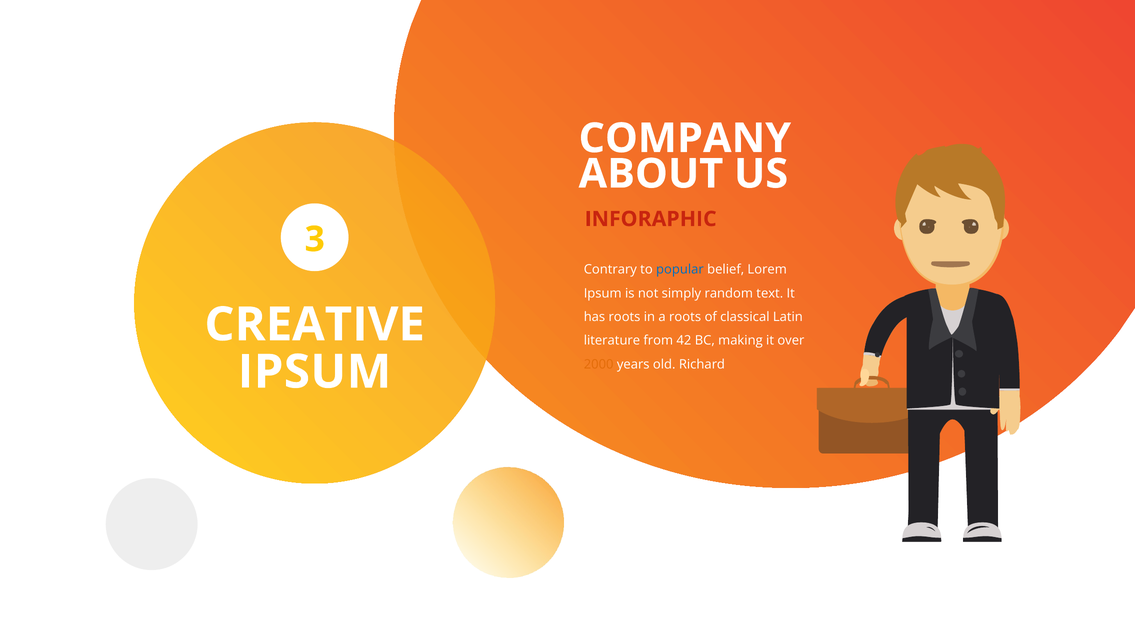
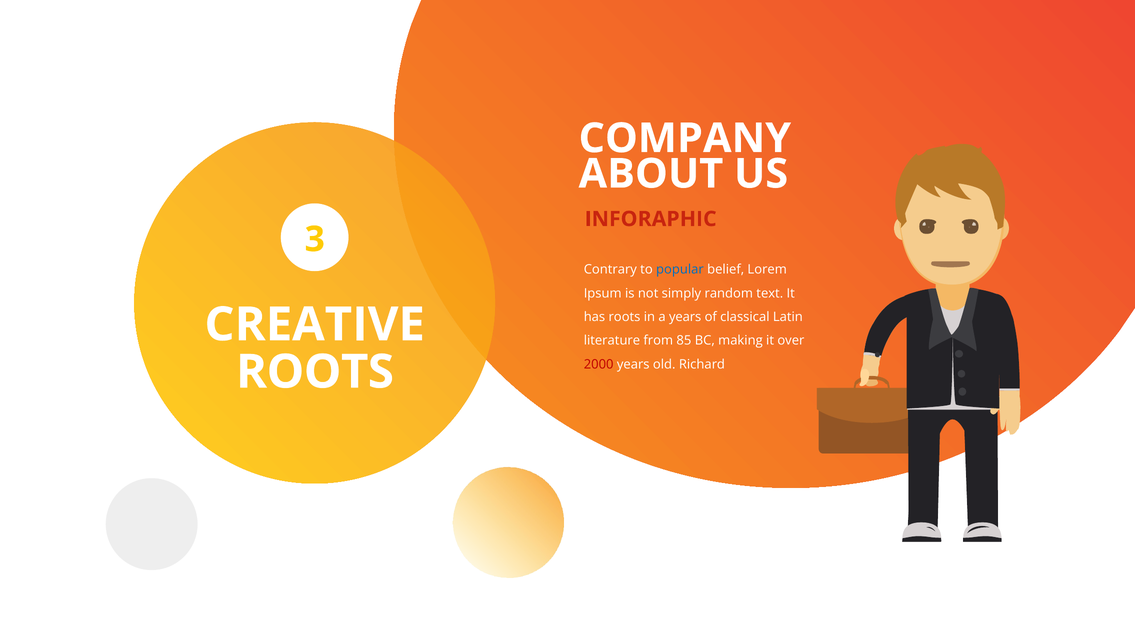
a roots: roots -> years (685, 317)
42: 42 -> 85 (684, 340)
IPSUM: IPSUM -> ROOTS (315, 372)
2000 colour: orange -> red (599, 364)
